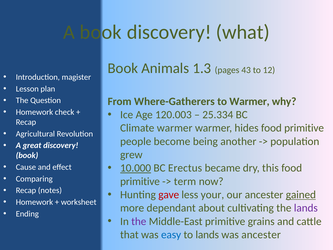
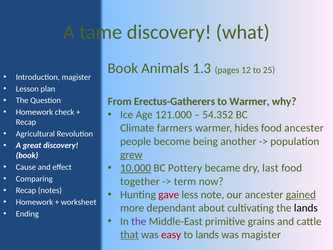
A book: book -> tame (101, 32)
43: 43 -> 12 (246, 70)
12: 12 -> 25 (269, 70)
Where-Gatherers: Where-Gatherers -> Erectus-Gatherers (174, 101)
120.003: 120.003 -> 121.000 (173, 115)
25.334: 25.334 -> 54.352 (218, 115)
Climate warmer: warmer -> farmers (175, 128)
primitive: primitive -> ancester (304, 128)
grew underline: none -> present (131, 155)
Erectus: Erectus -> Pottery (185, 168)
this: this -> last (270, 168)
primitive: primitive -> together (140, 181)
your: your -> note (212, 195)
lands colour: purple -> black (306, 208)
that underline: none -> present (129, 234)
easy colour: blue -> red (171, 234)
was ancester: ancester -> magister (261, 234)
